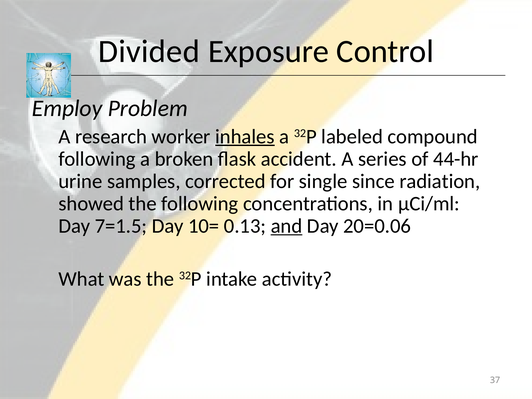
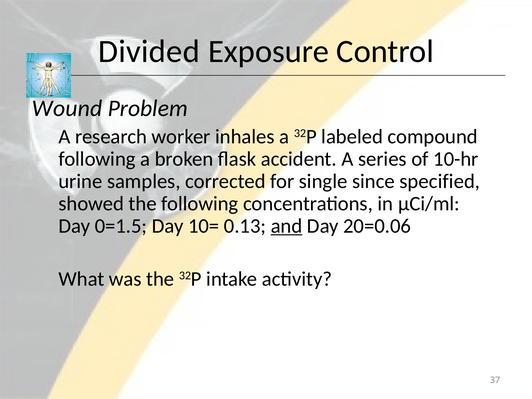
Employ: Employ -> Wound (67, 108)
inhales underline: present -> none (245, 137)
44-hr: 44-hr -> 10-hr (456, 159)
radiation: radiation -> specified (440, 181)
7=1.5: 7=1.5 -> 0=1.5 (121, 226)
